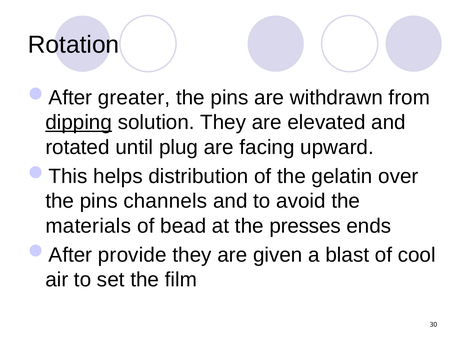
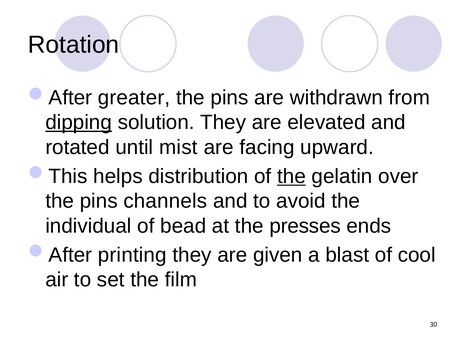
plug: plug -> mist (178, 147)
the underline: none -> present (291, 176)
materials: materials -> individual (88, 226)
provide: provide -> printing (132, 255)
